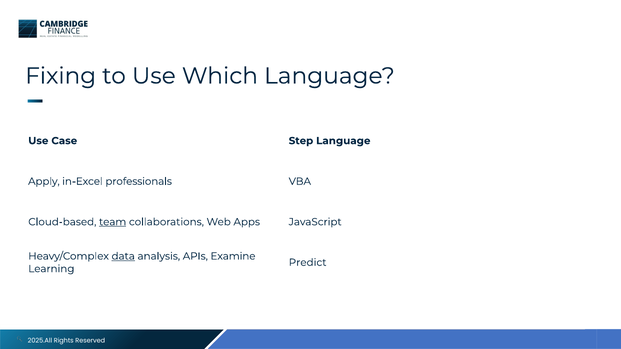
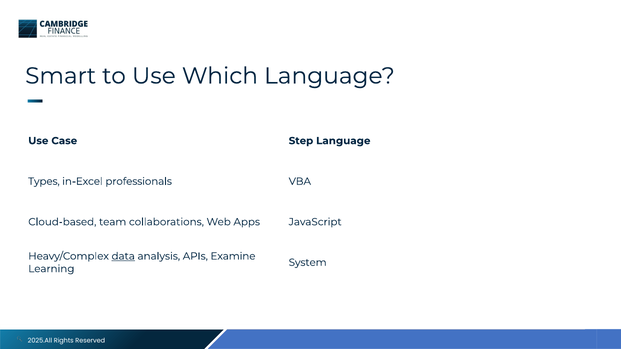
Fixing: Fixing -> Smart (61, 76)
Apply: Apply -> Types (44, 182)
team underline: present -> none (113, 222)
Predict: Predict -> System (308, 263)
